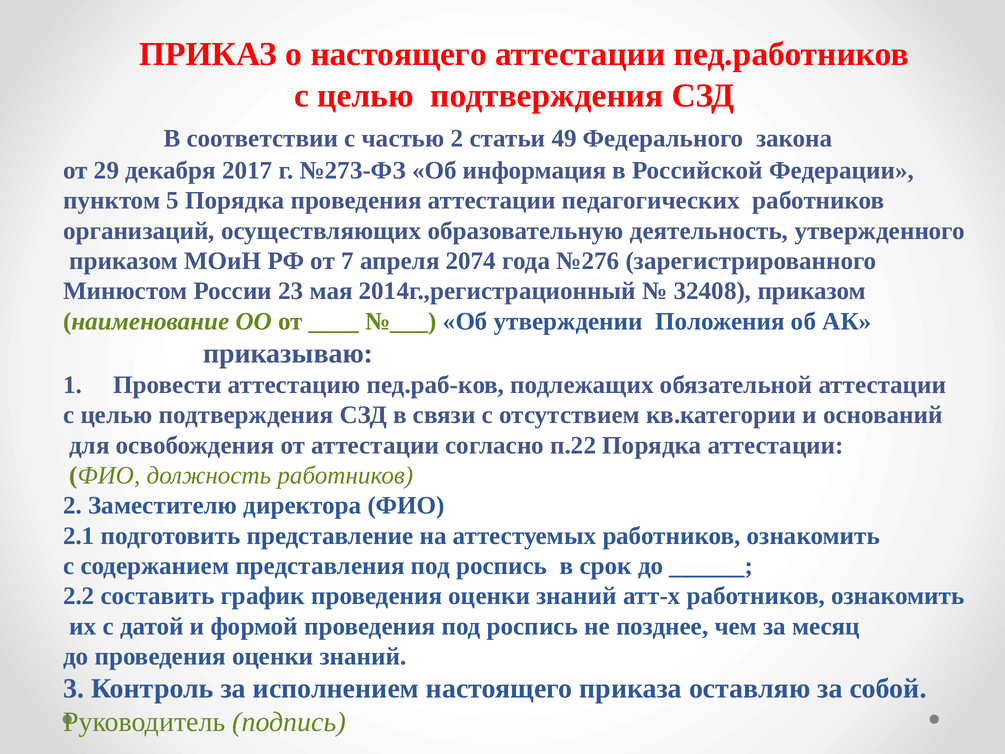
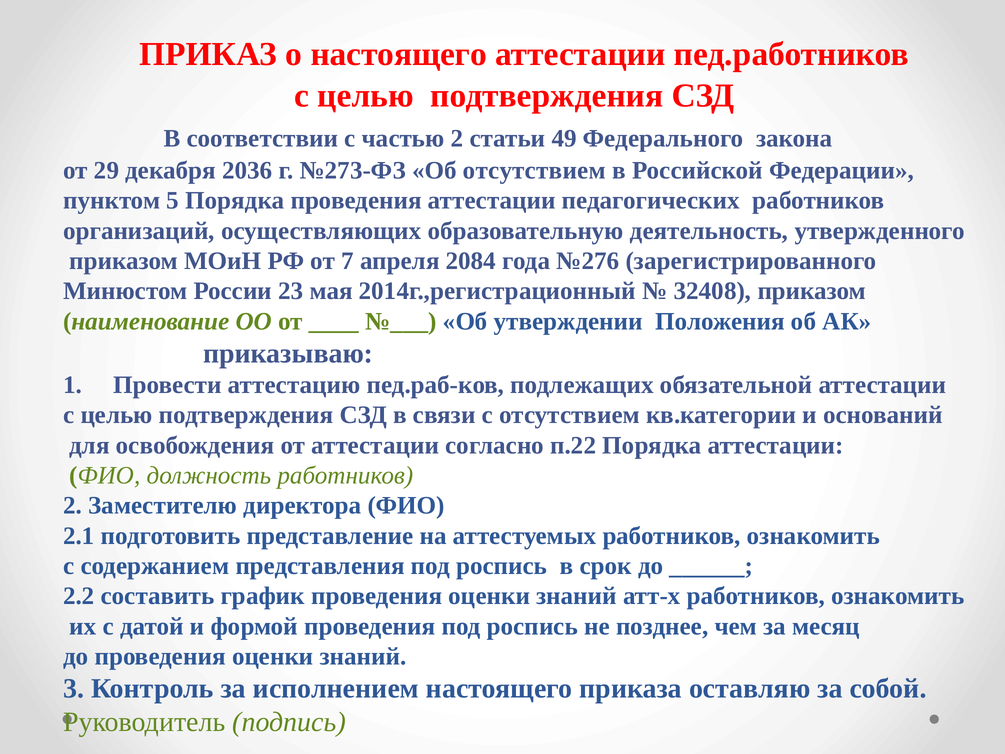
2017: 2017 -> 2036 (247, 170)
Об информация: информация -> отсутствием (534, 170)
2074: 2074 -> 2084 (471, 261)
